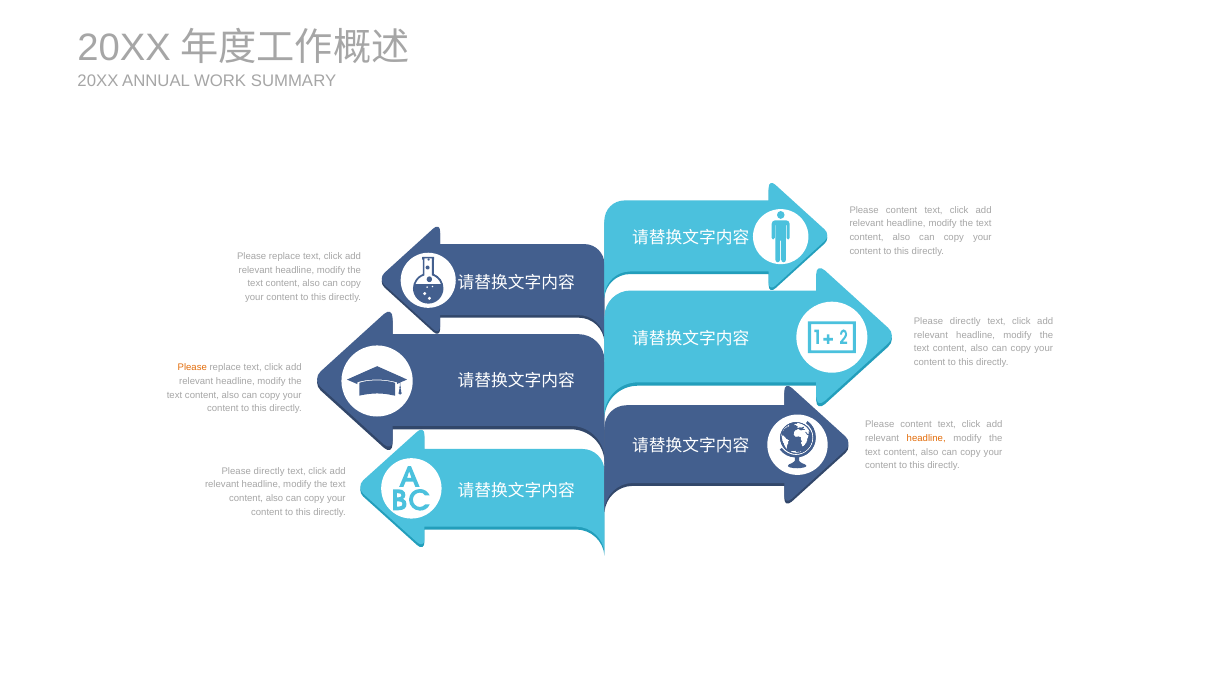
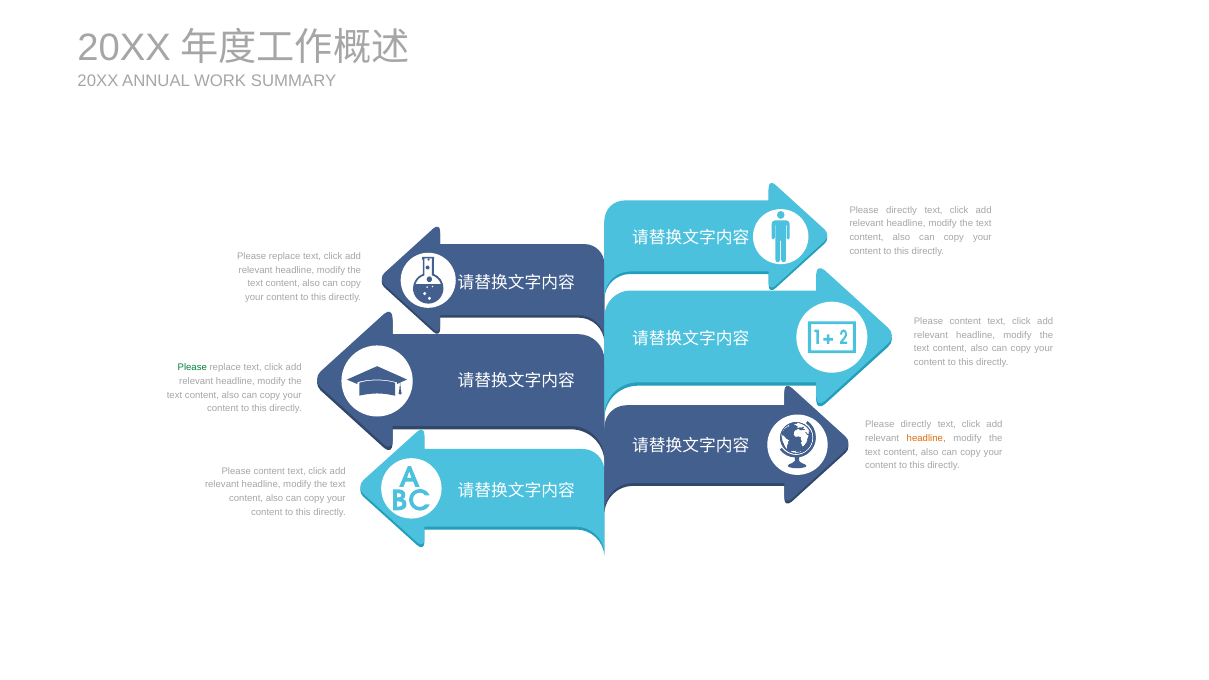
content: content -> directly (902, 210)
directly: directly -> content (965, 321)
Please colour: orange -> green (192, 368)
content: content -> directly (916, 425)
directly: directly -> content (269, 471)
